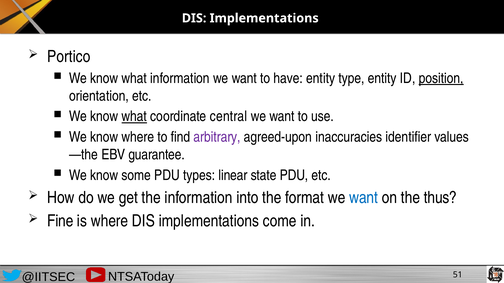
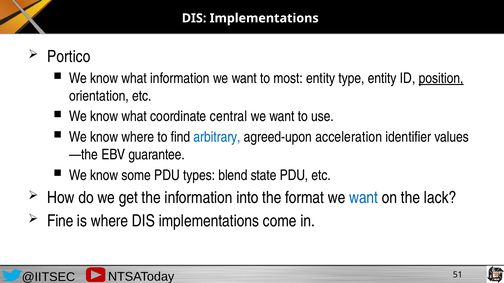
have: have -> most (288, 78)
what underline: present -> none (134, 117)
arbitrary colour: purple -> blue (217, 137)
inaccuracies: inaccuracies -> acceleration (349, 137)
linear: linear -> blend (233, 175)
thus: thus -> lack (440, 198)
